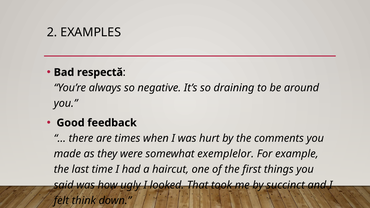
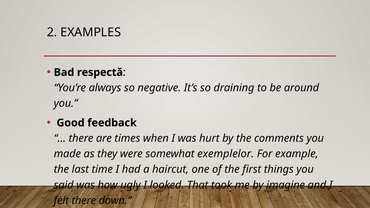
succinct: succinct -> imagine (286, 185)
felt think: think -> there (84, 201)
